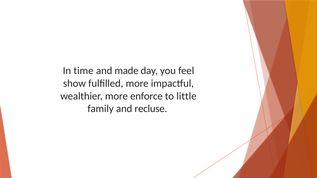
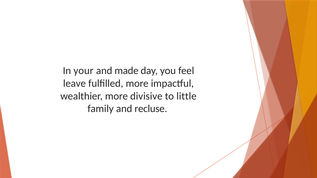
time: time -> your (83, 71)
show: show -> leave (74, 84)
enforce: enforce -> divisive (146, 96)
